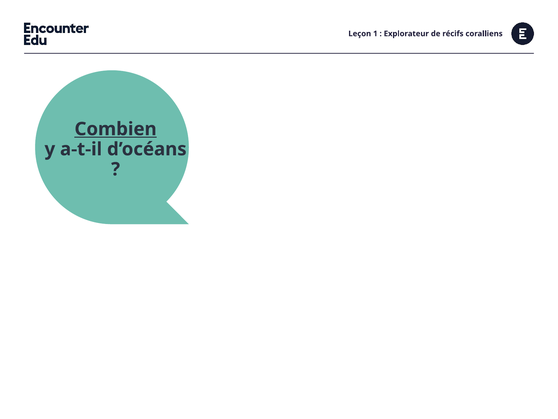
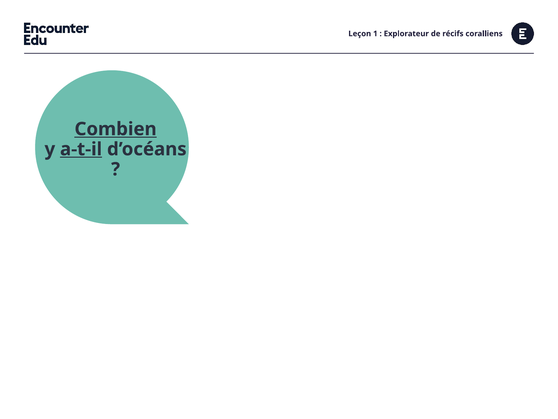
a-t-il underline: none -> present (81, 149)
